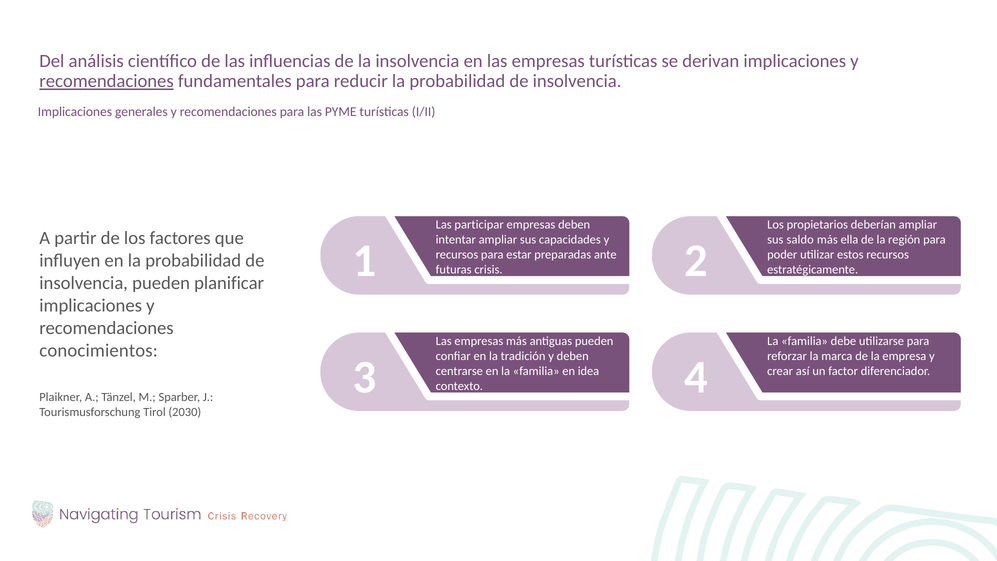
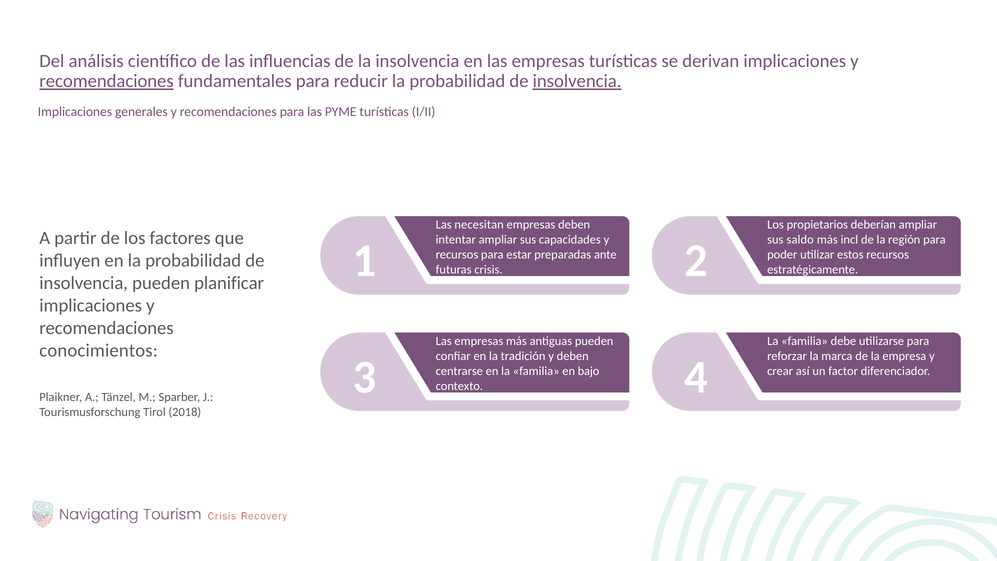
insolvencia underline: none -> present (577, 81)
participar: participar -> necesitan (479, 225)
ella: ella -> incl (849, 240)
idea: idea -> bajo (589, 371)
2030: 2030 -> 2018 (185, 412)
